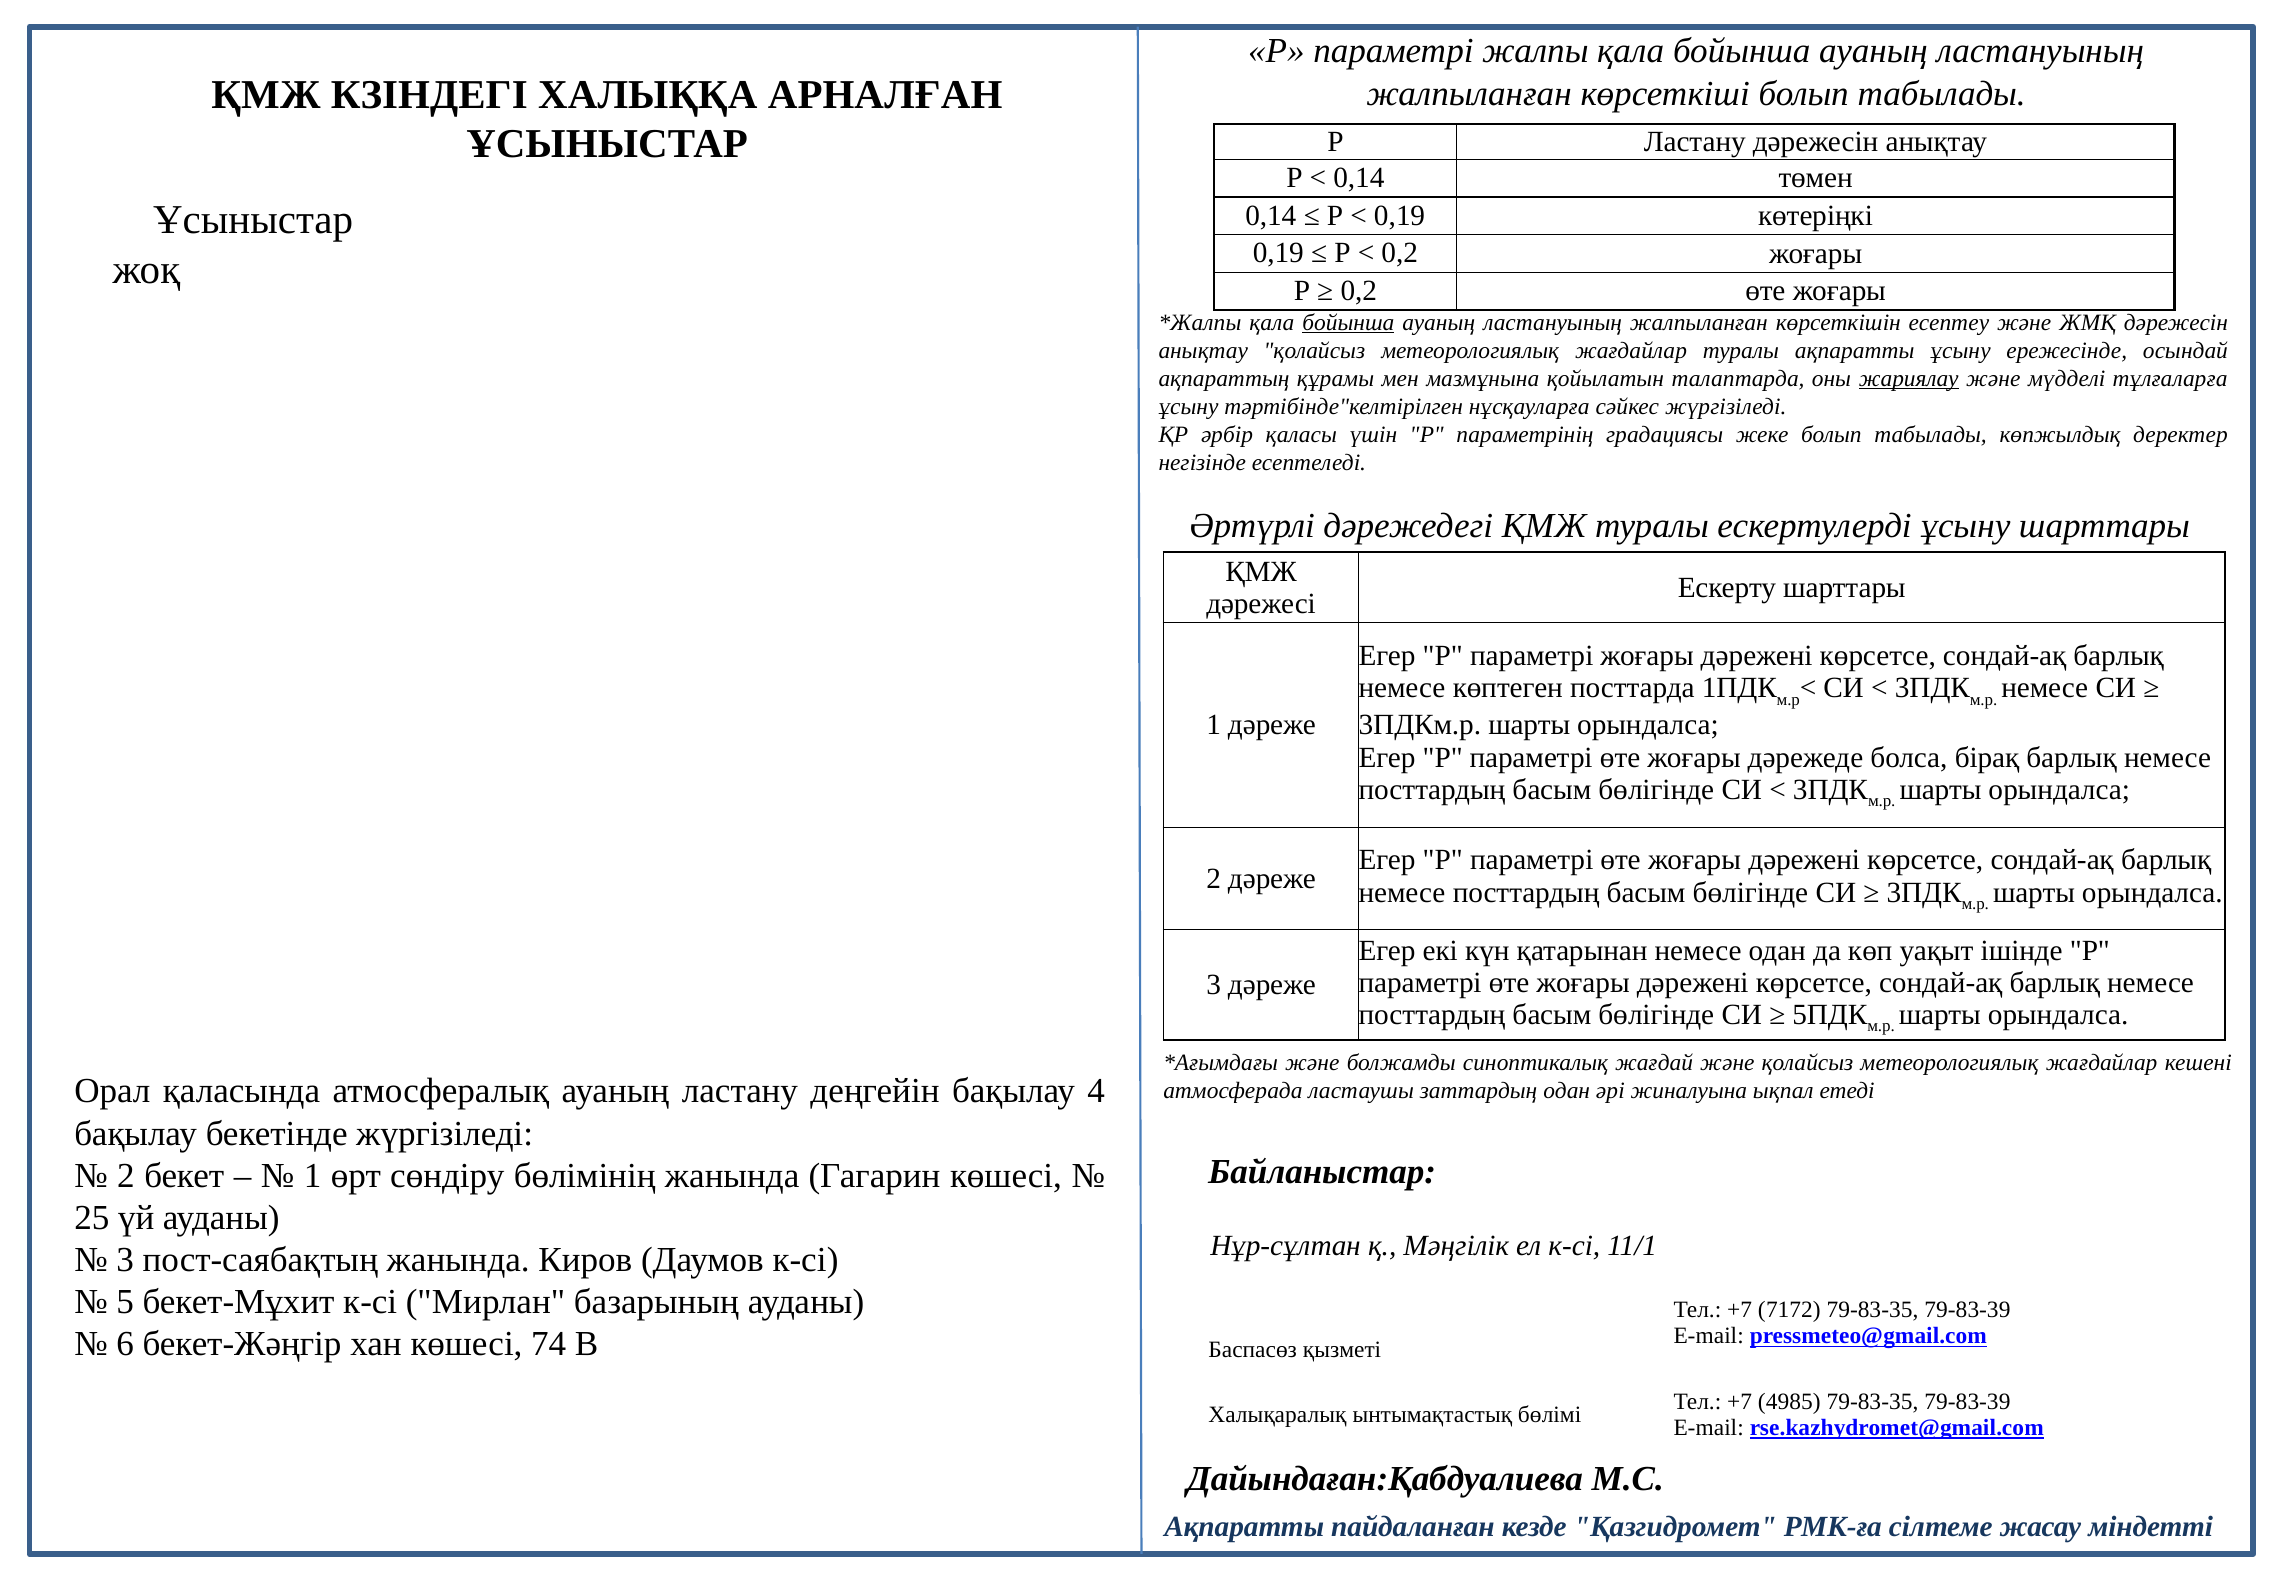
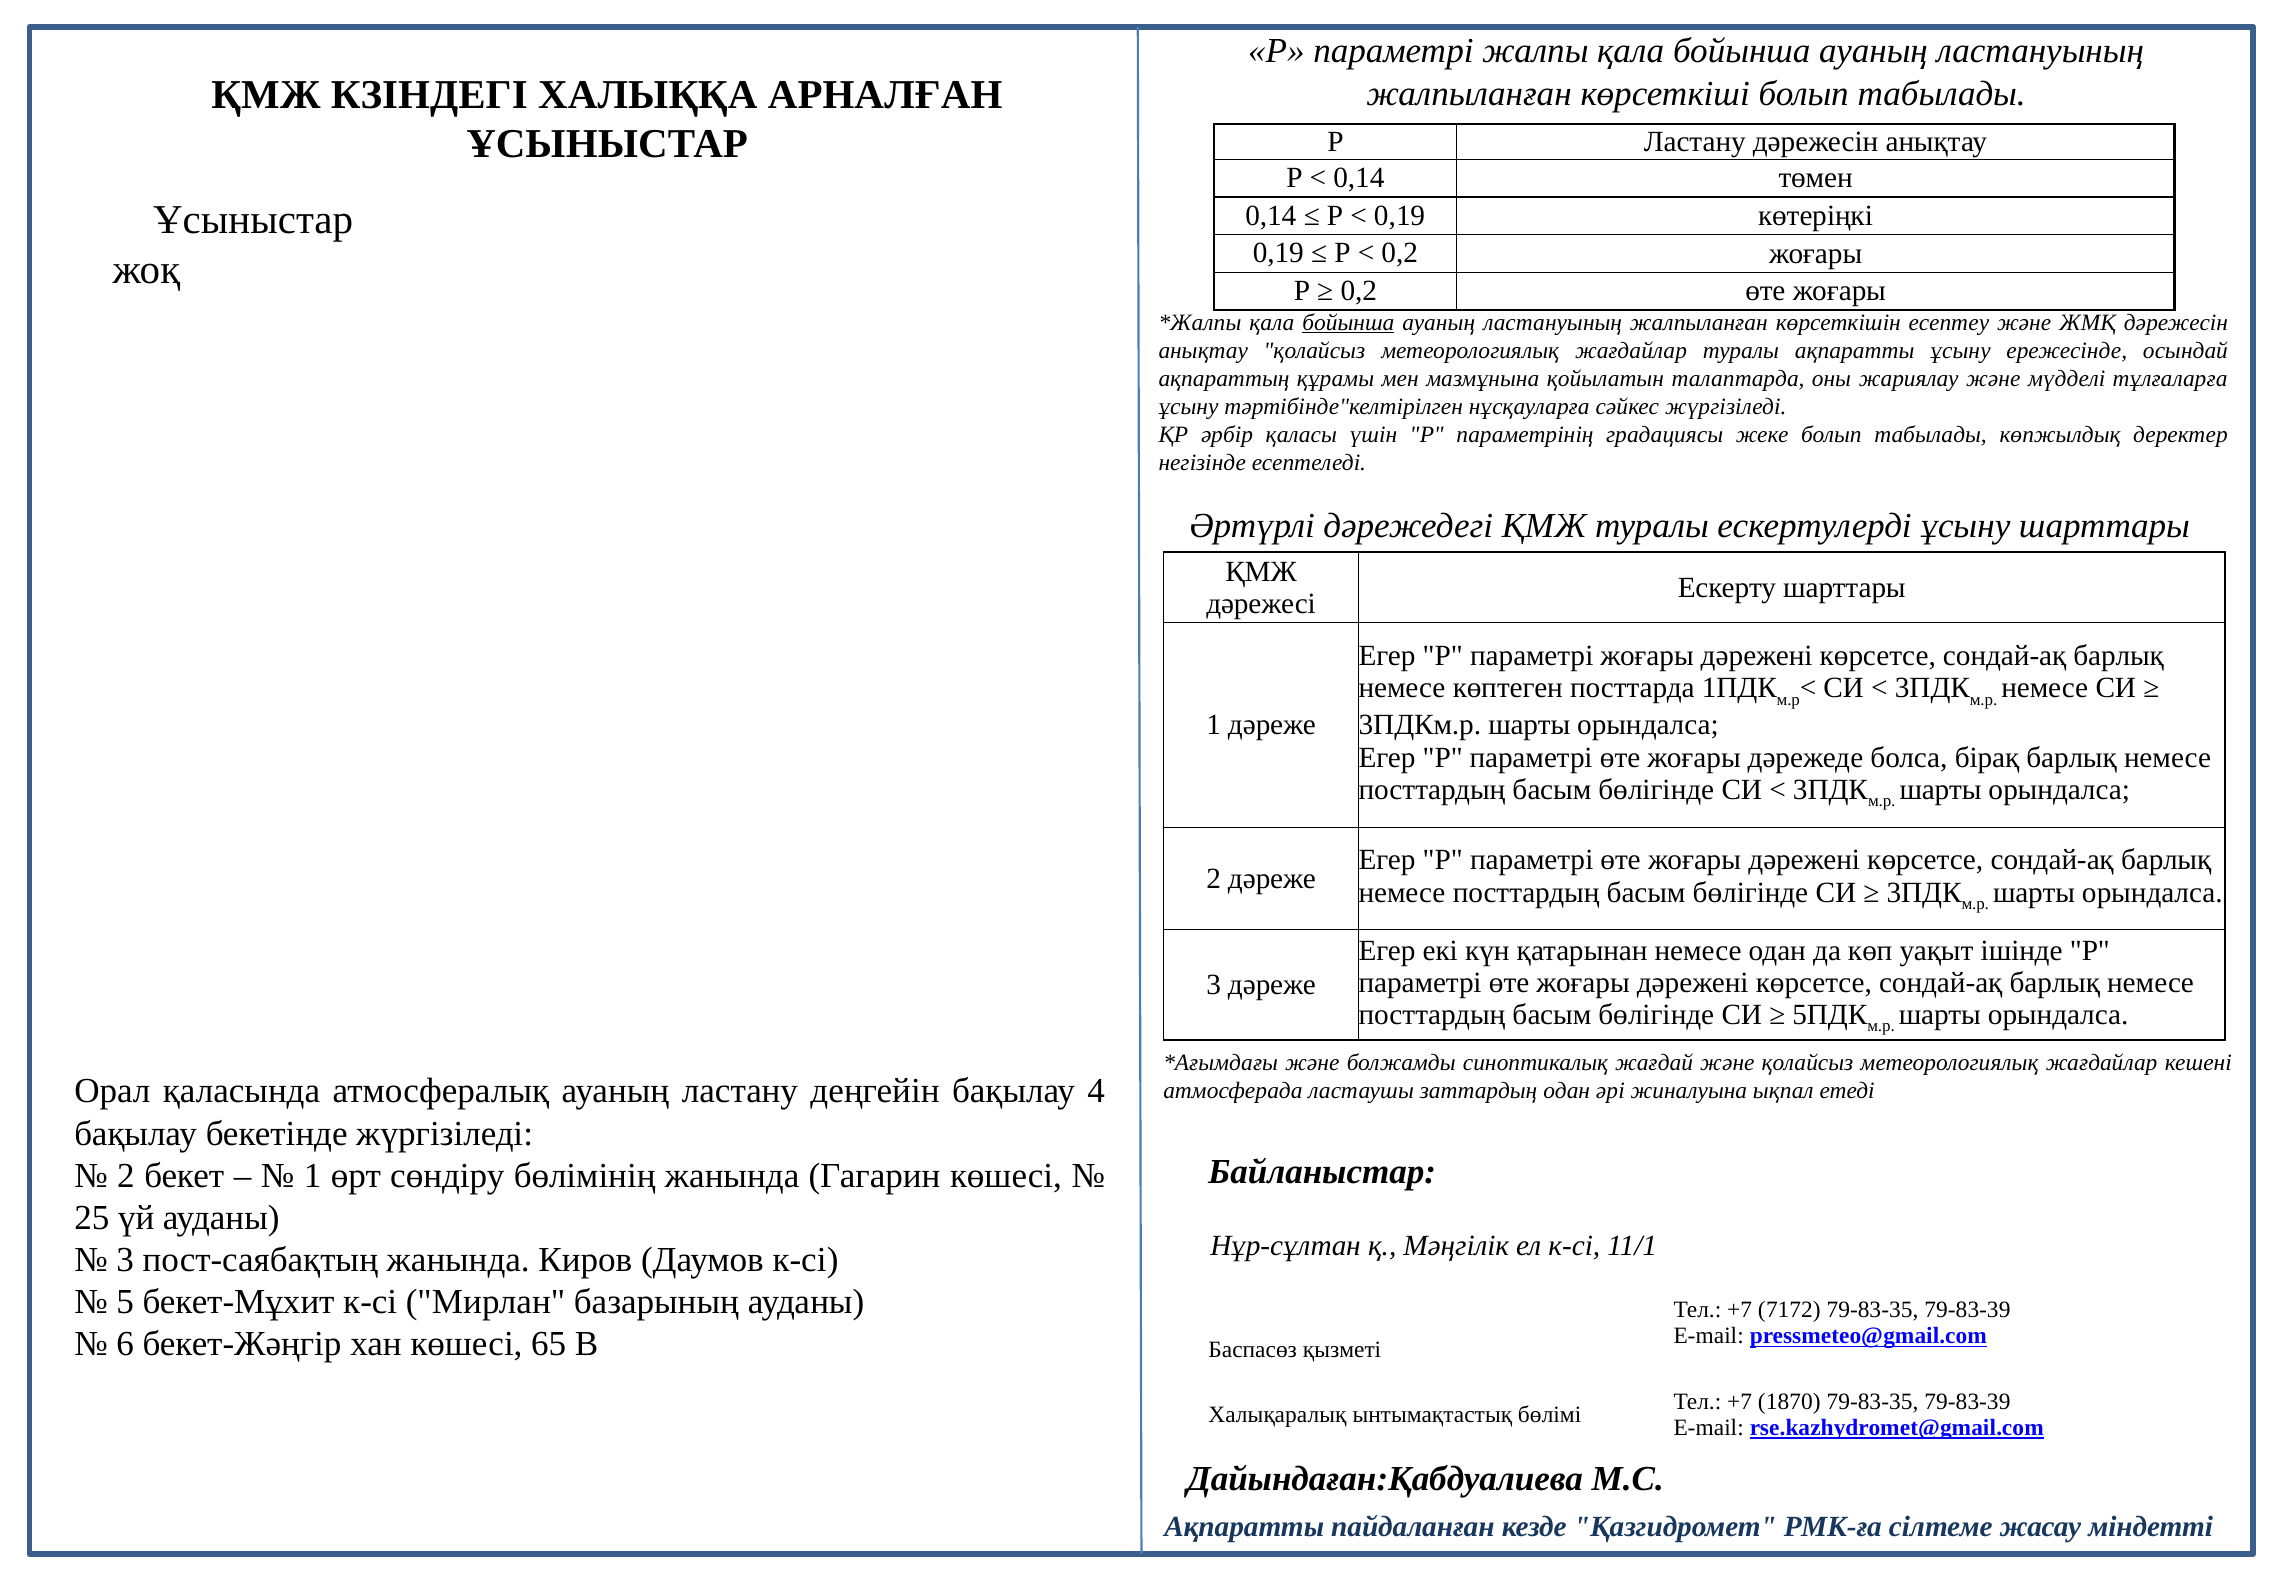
жариялау underline: present -> none (1909, 378)
74: 74 -> 65 (549, 1344)
4985: 4985 -> 1870 (1789, 1401)
